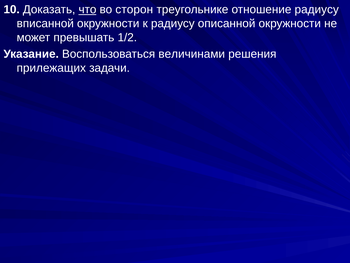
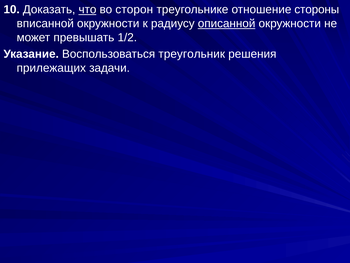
отношение радиусу: радиусу -> стороны (317, 10)
описанной underline: none -> present (227, 24)
величинами: величинами -> треугольник (192, 54)
